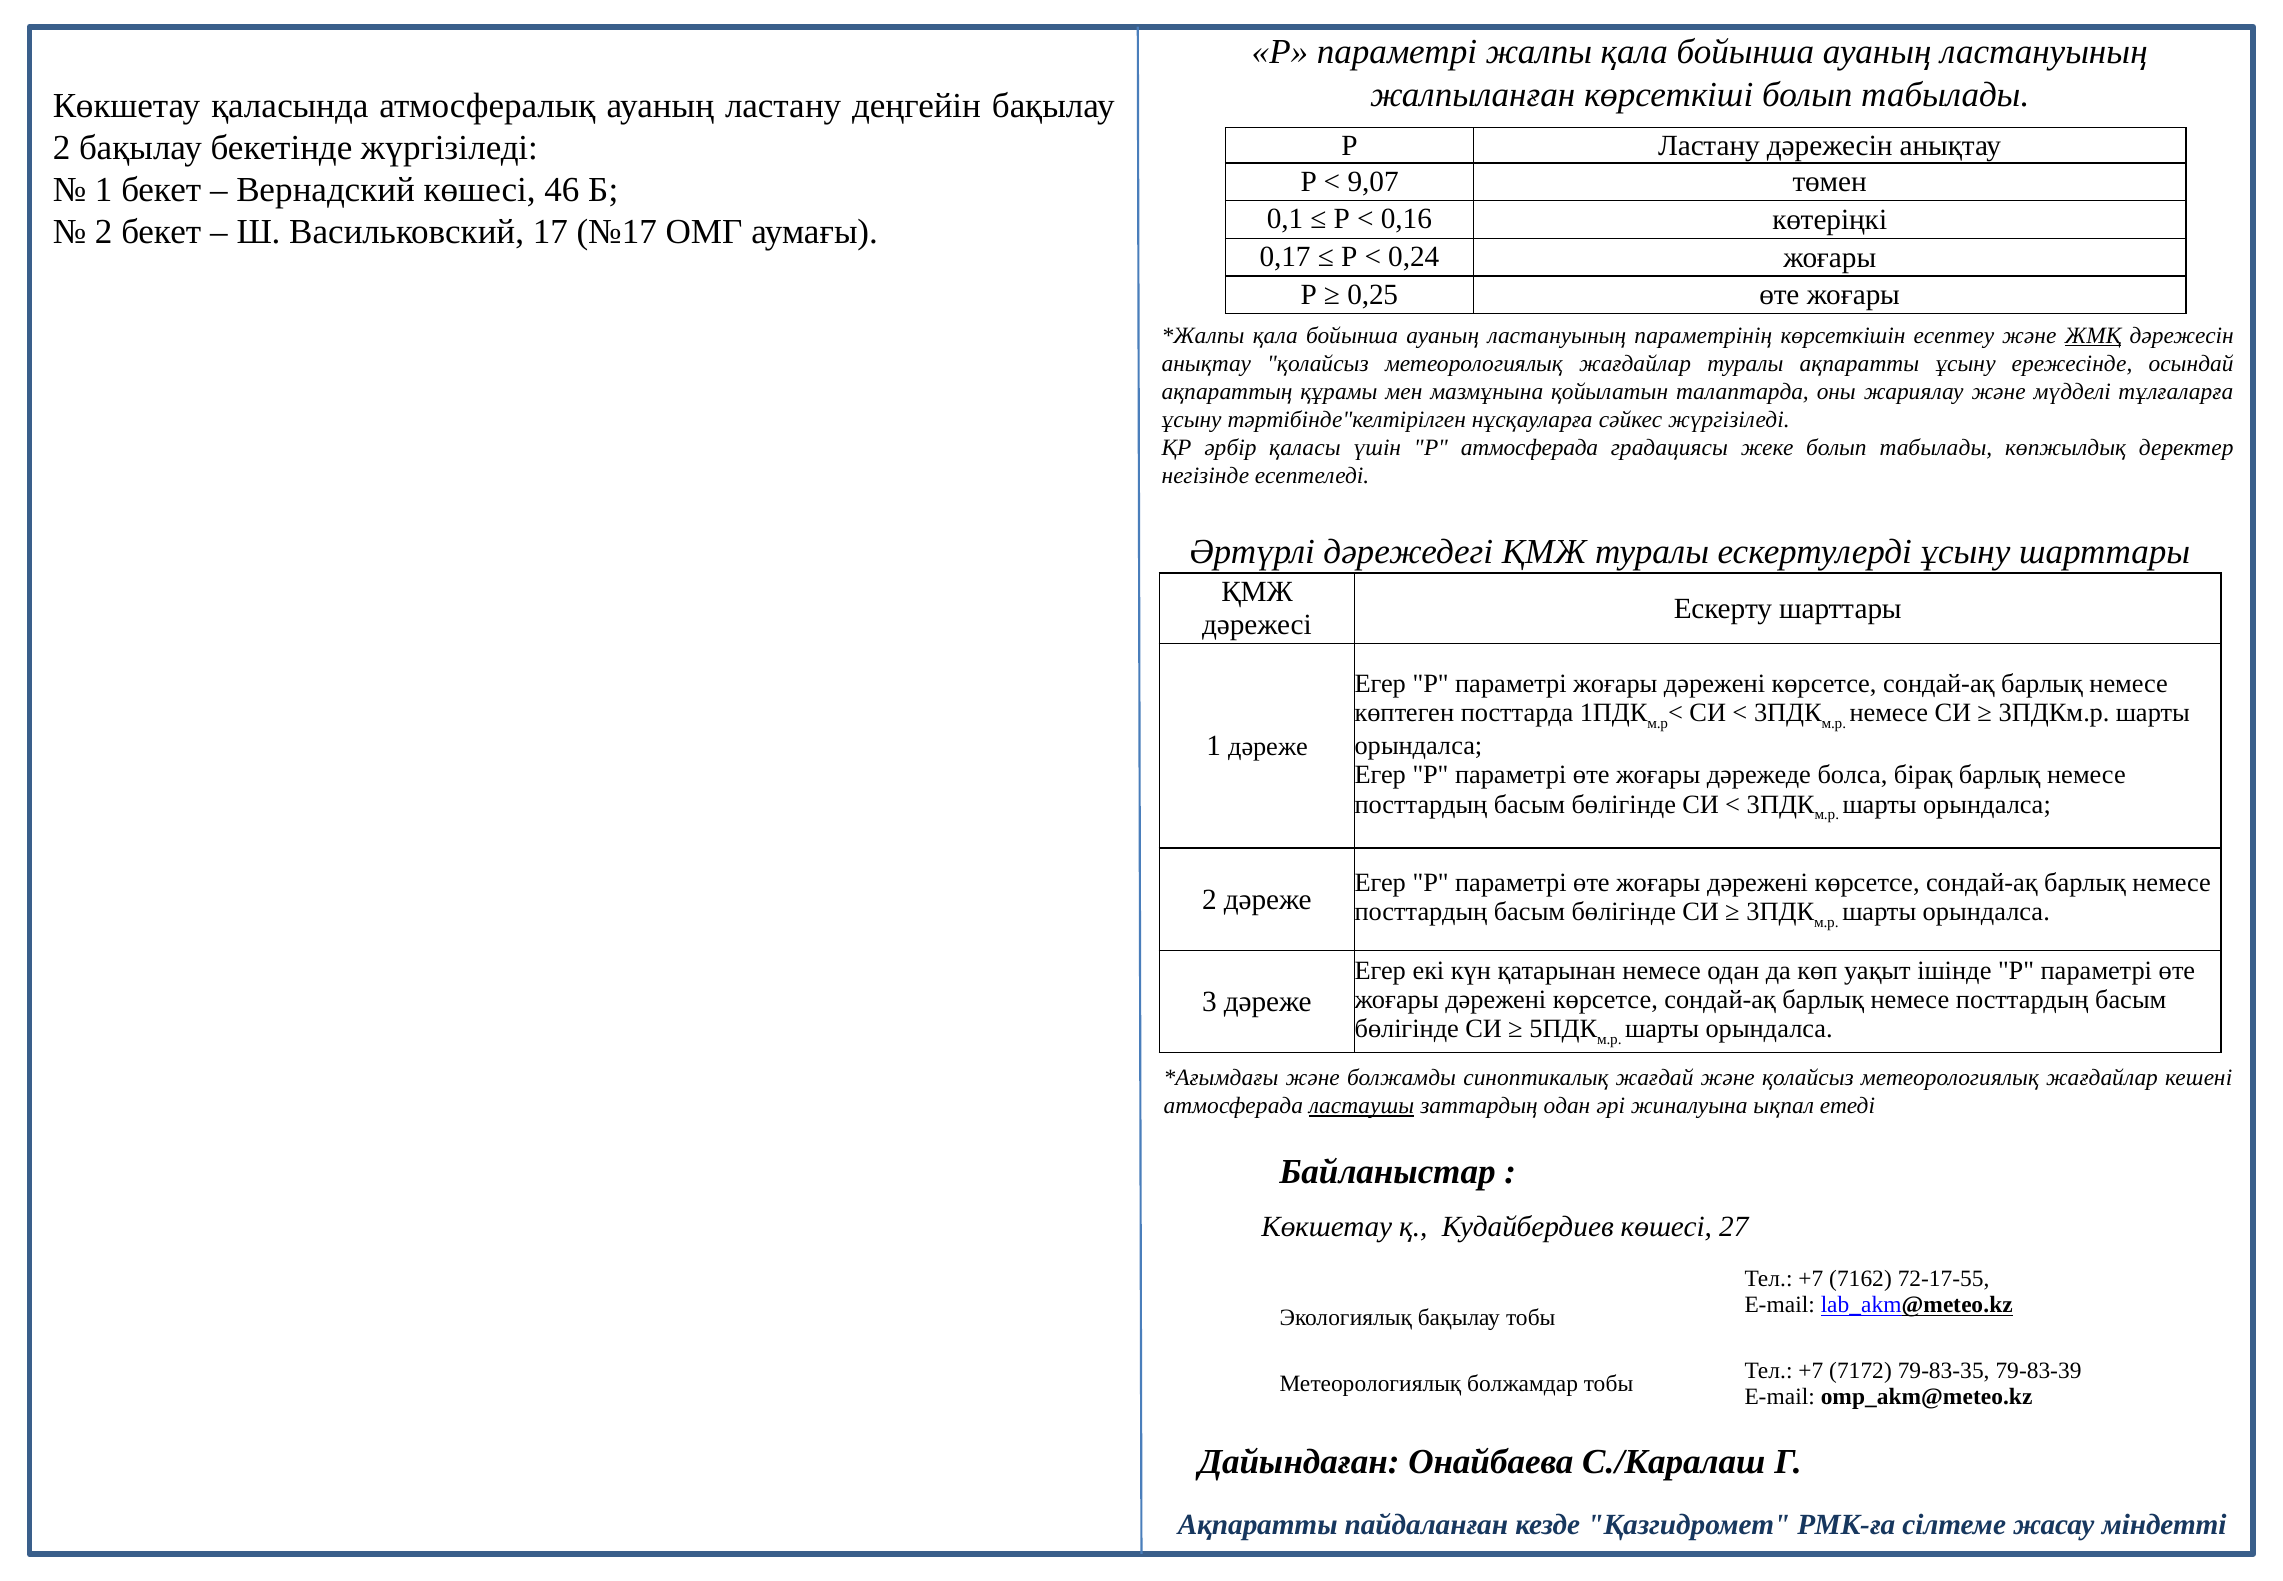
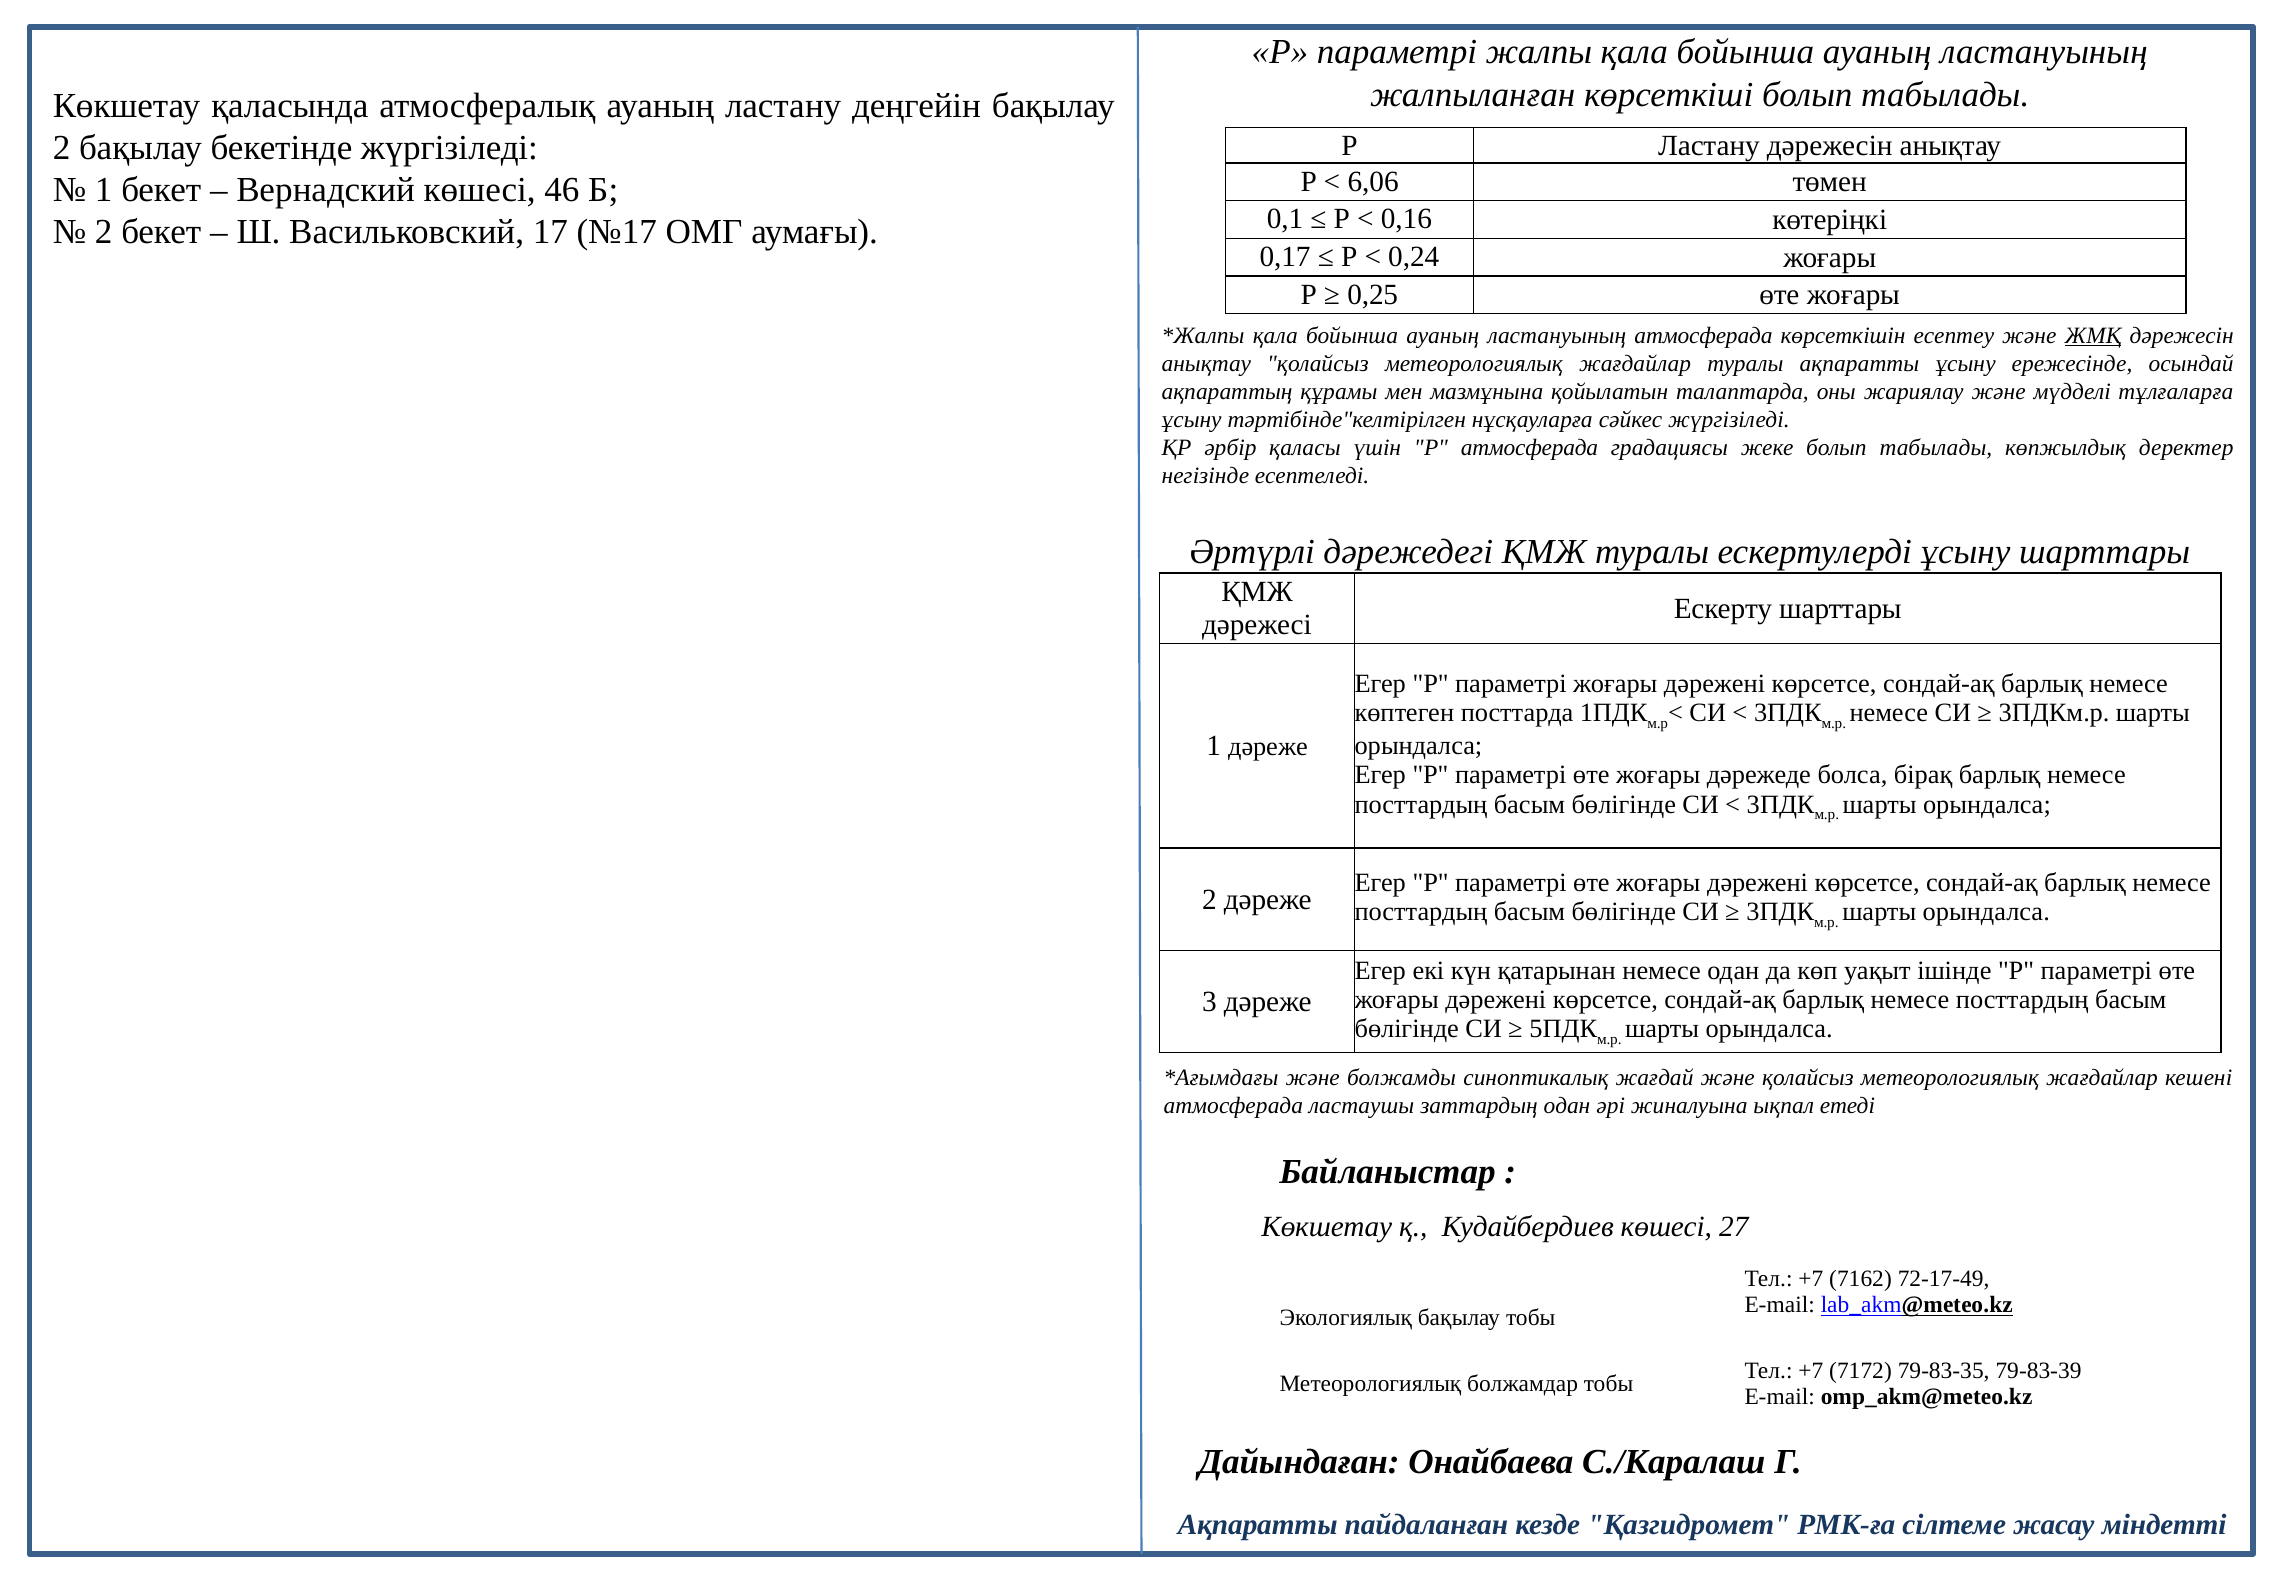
9,07: 9,07 -> 6,06 (1373, 182)
ластануының параметрінің: параметрінің -> атмосферада (1703, 336)
ластаушы underline: present -> none (1362, 1106)
72-17-55: 72-17-55 -> 72-17-49 (1944, 1279)
